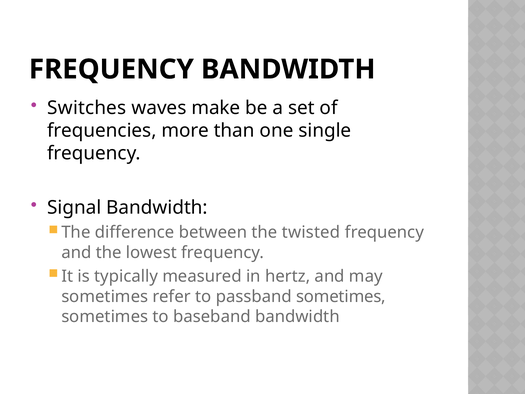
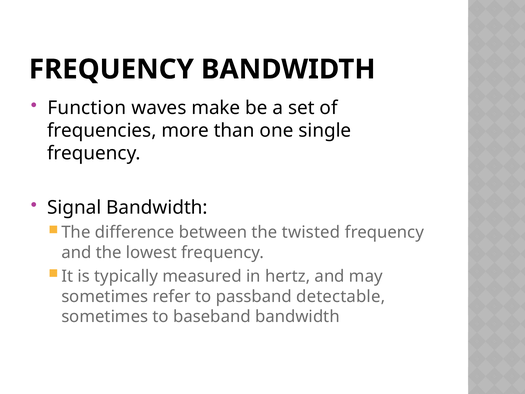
Switches: Switches -> Function (87, 108)
passband sometimes: sometimes -> detectable (341, 296)
